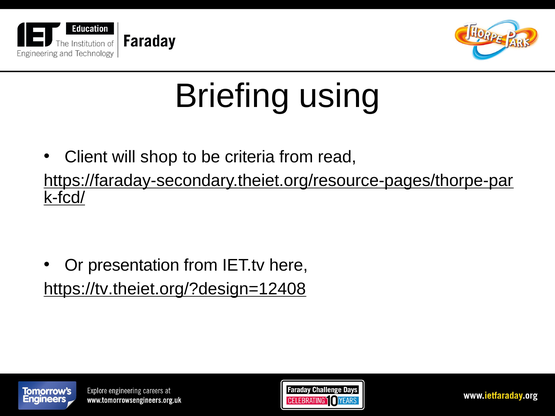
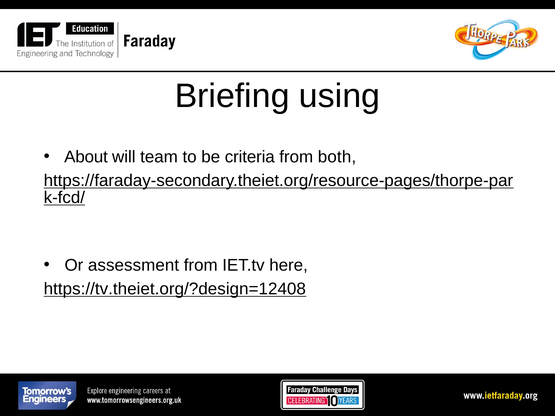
Client: Client -> About (86, 157)
shop: shop -> team (159, 157)
read: read -> both (337, 157)
presentation: presentation -> assessment (134, 265)
